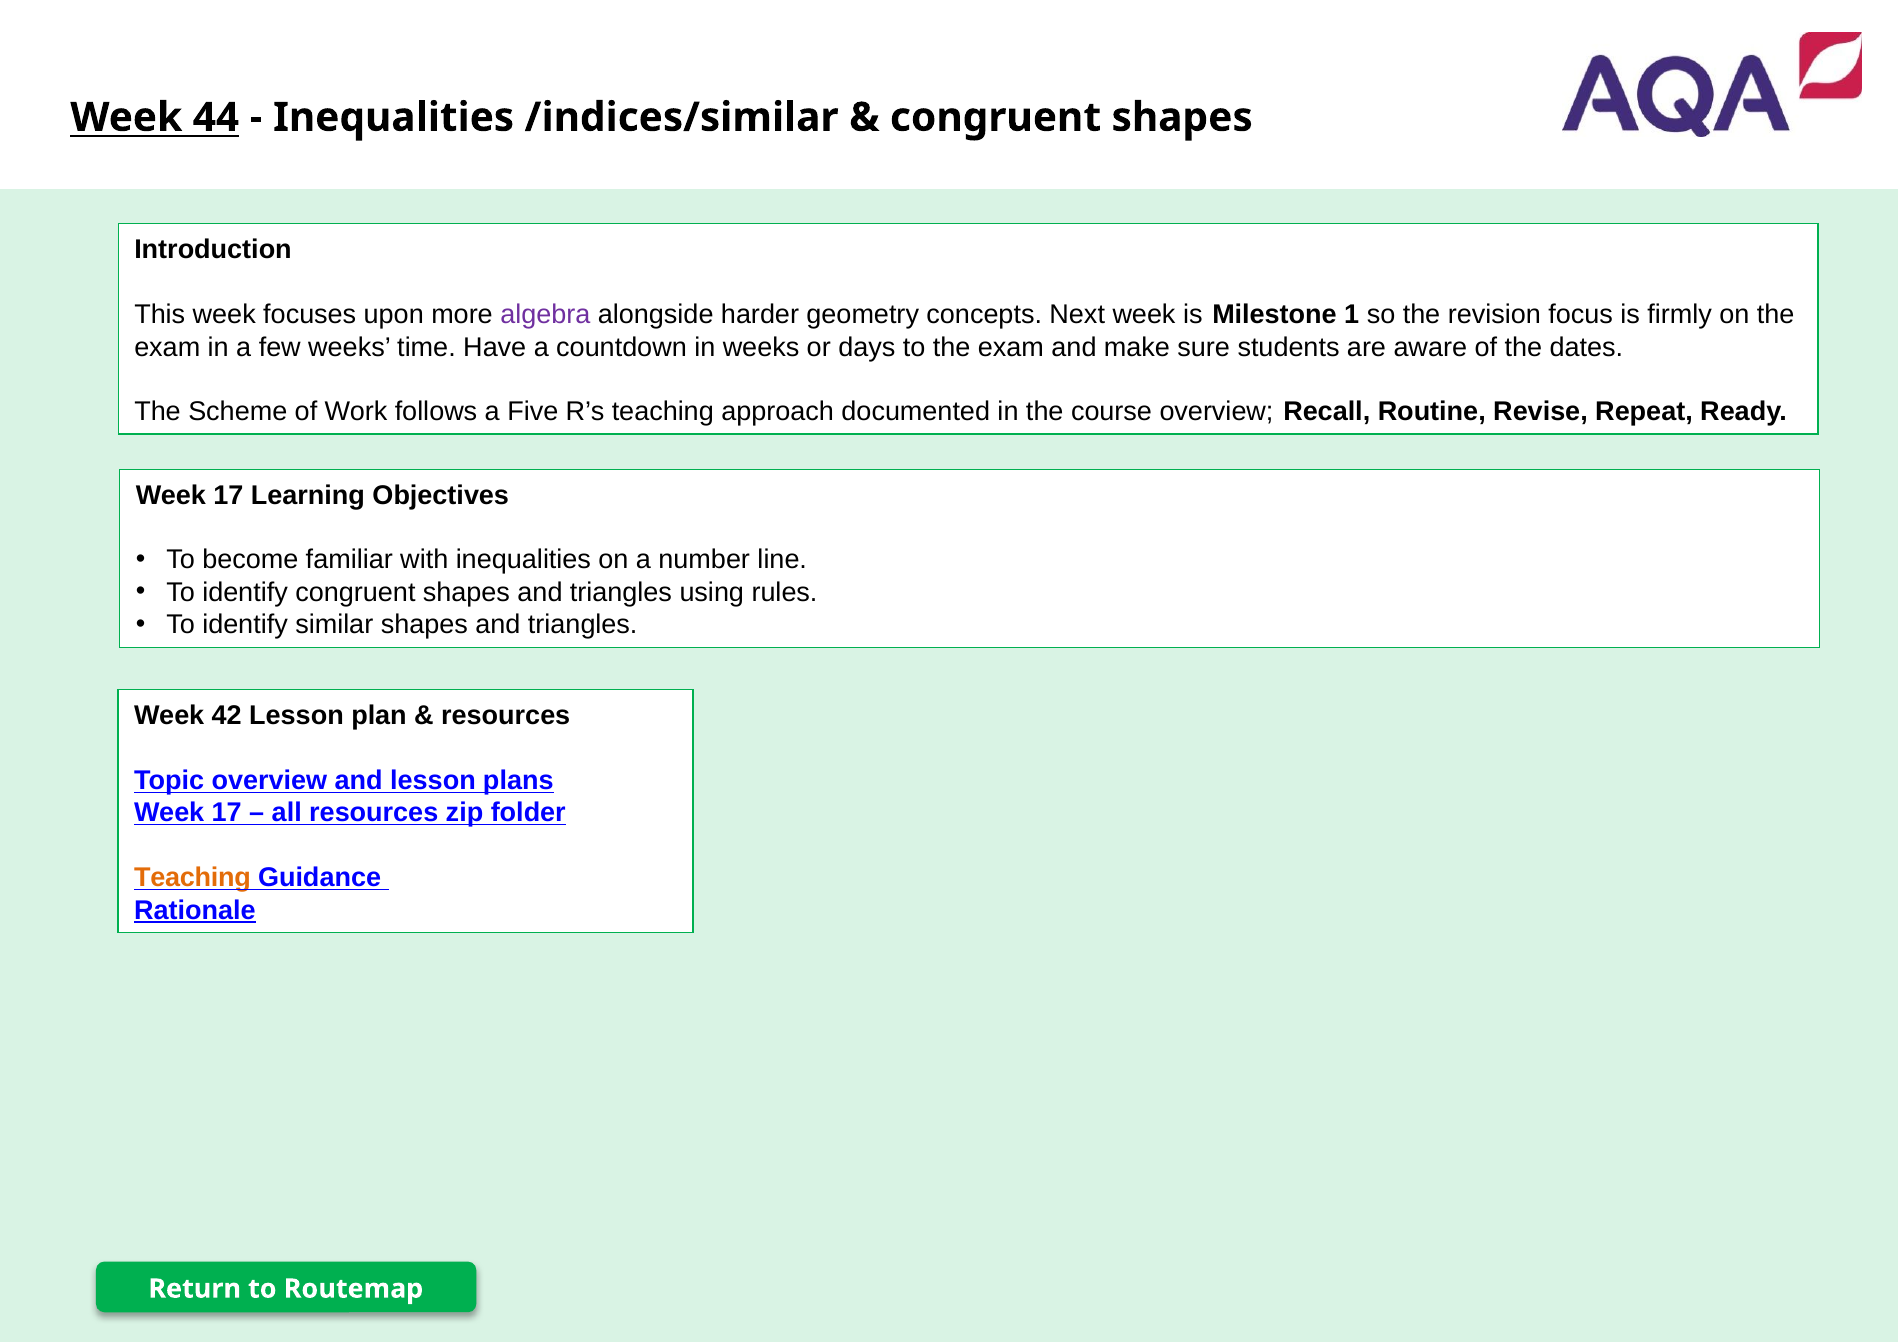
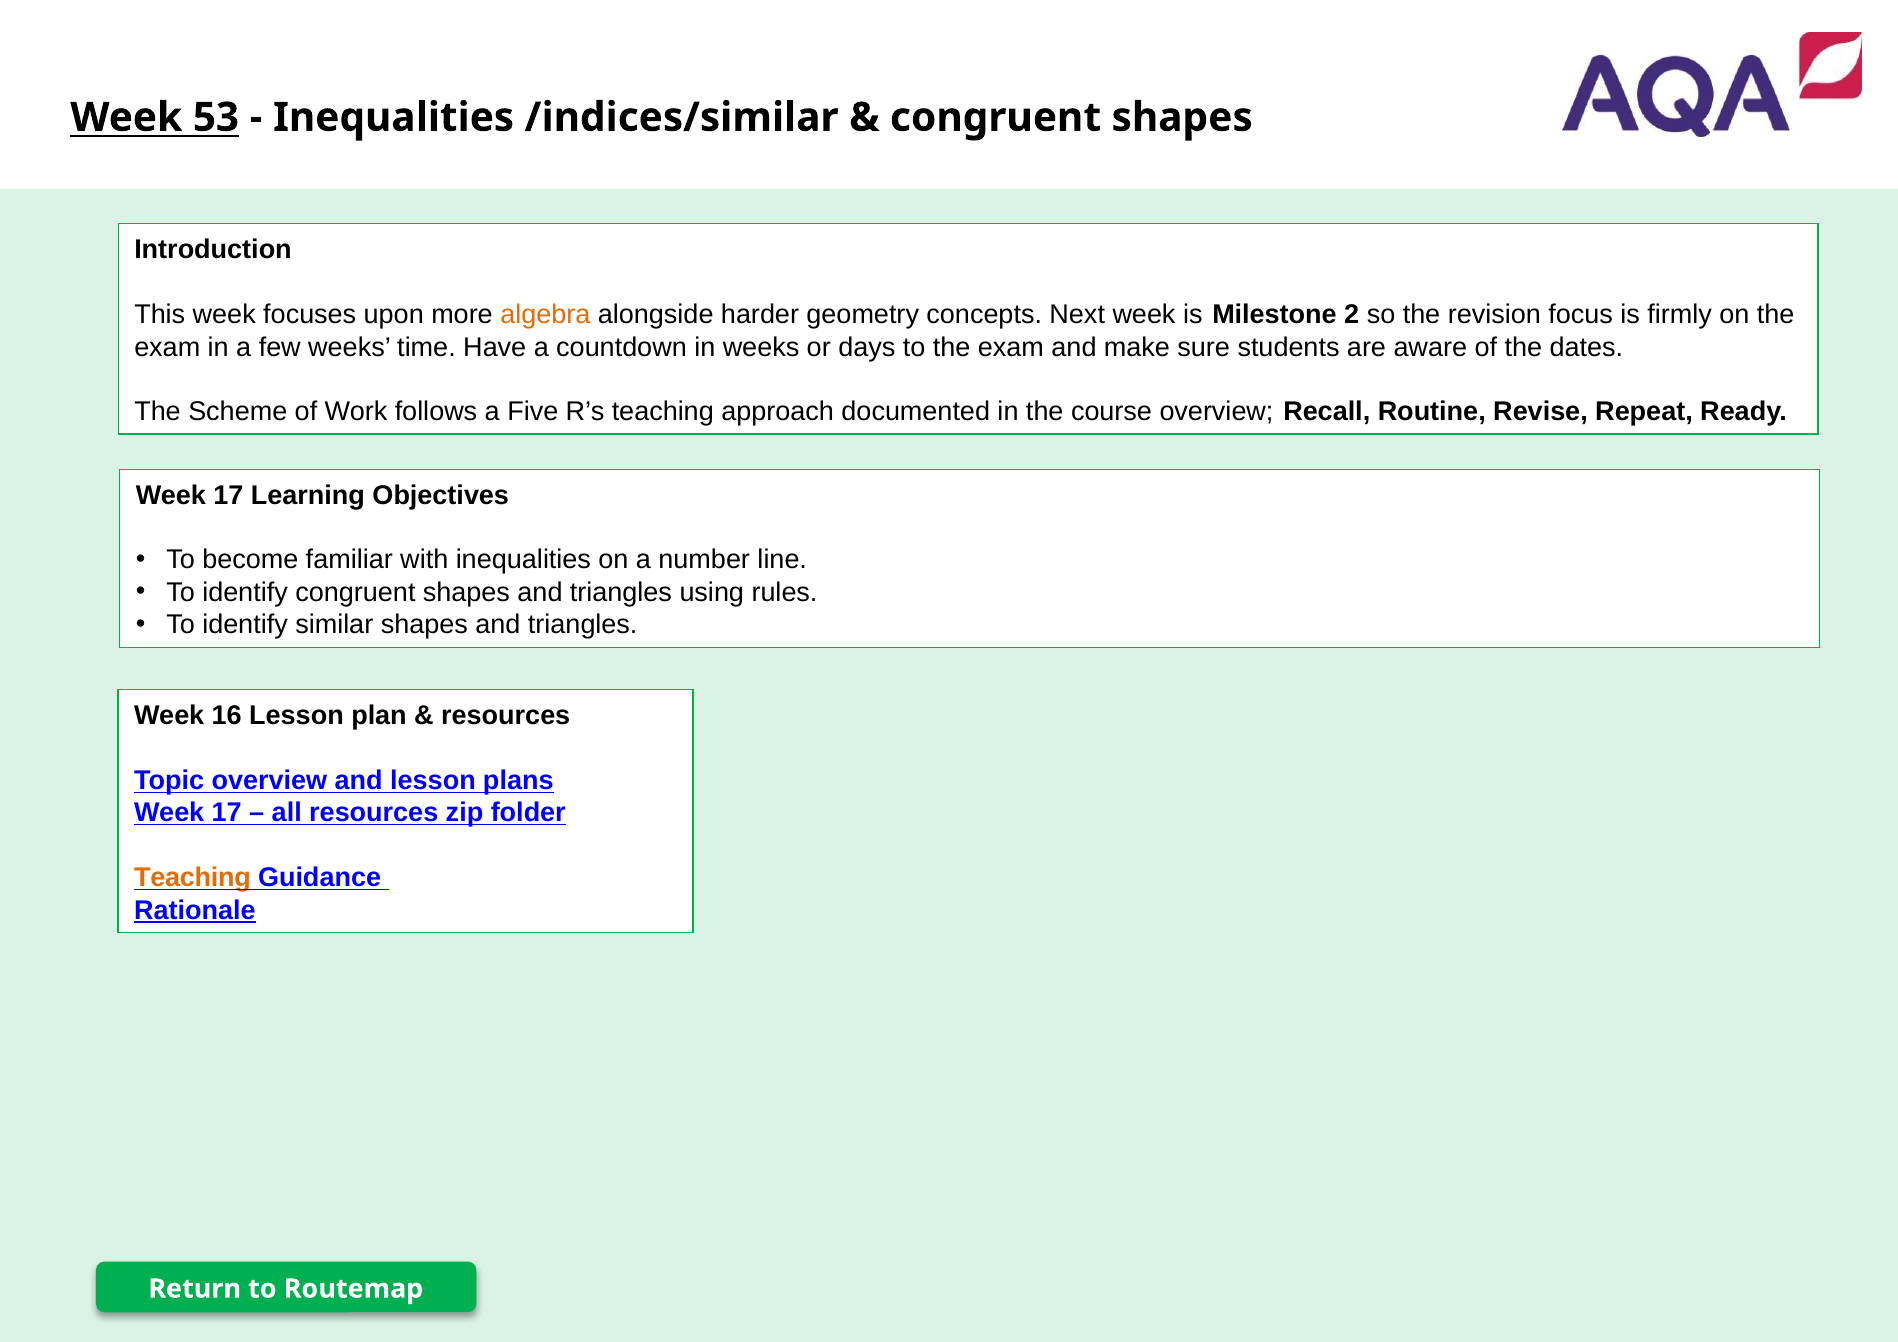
44: 44 -> 53 (216, 117)
algebra colour: purple -> orange (545, 315)
1: 1 -> 2 (1352, 315)
42: 42 -> 16 (227, 716)
